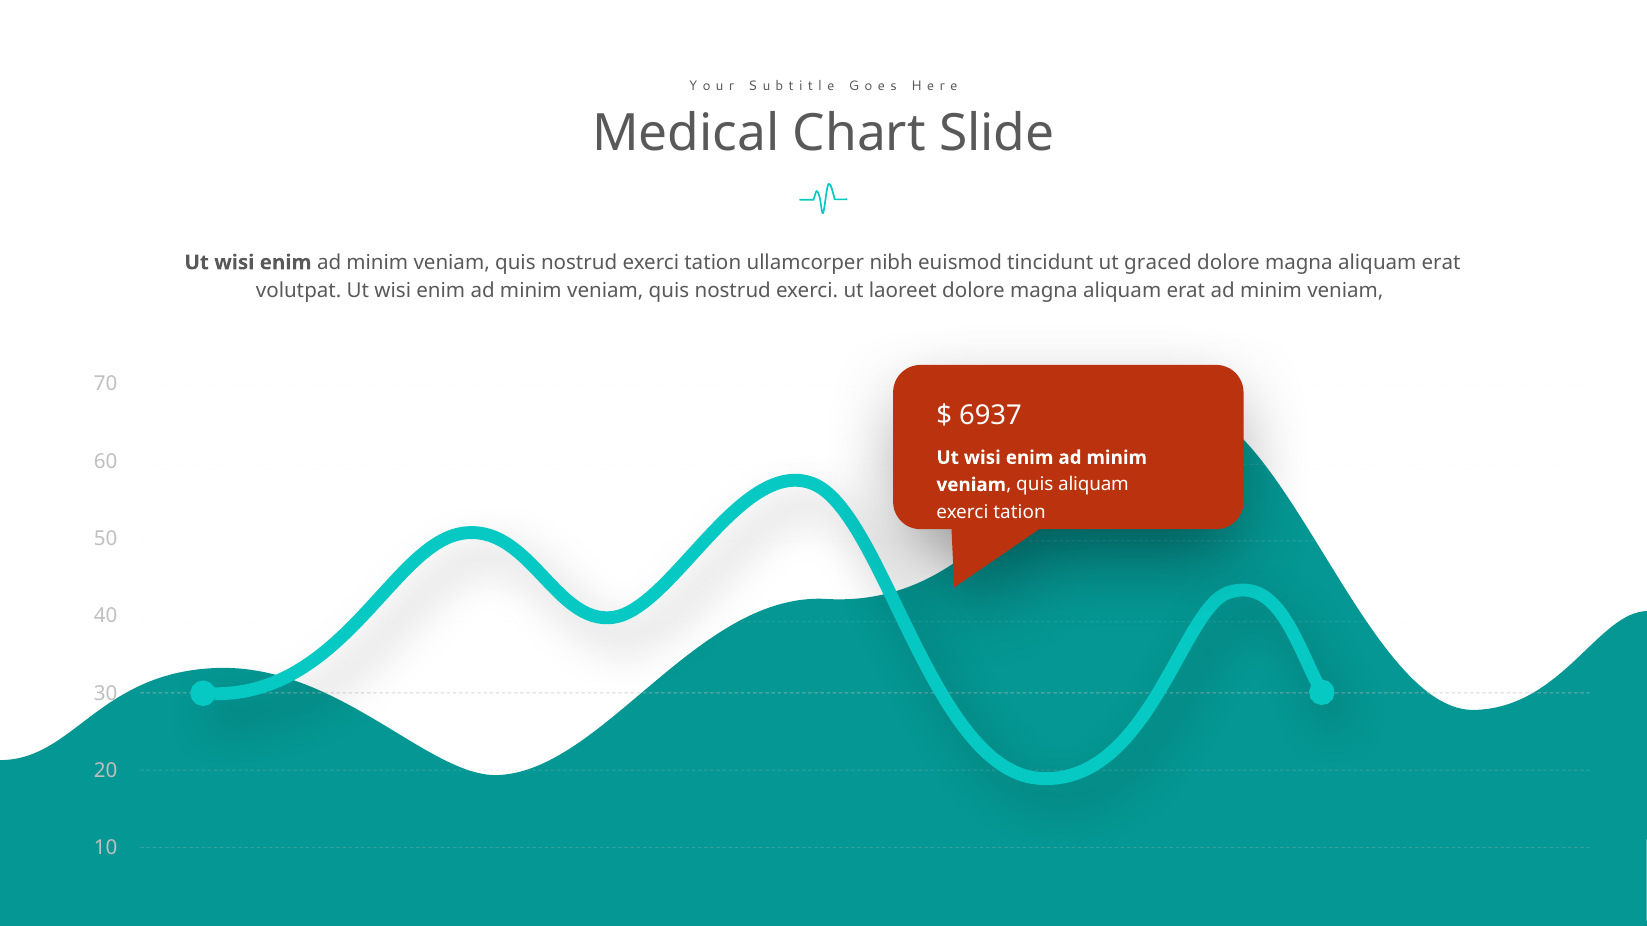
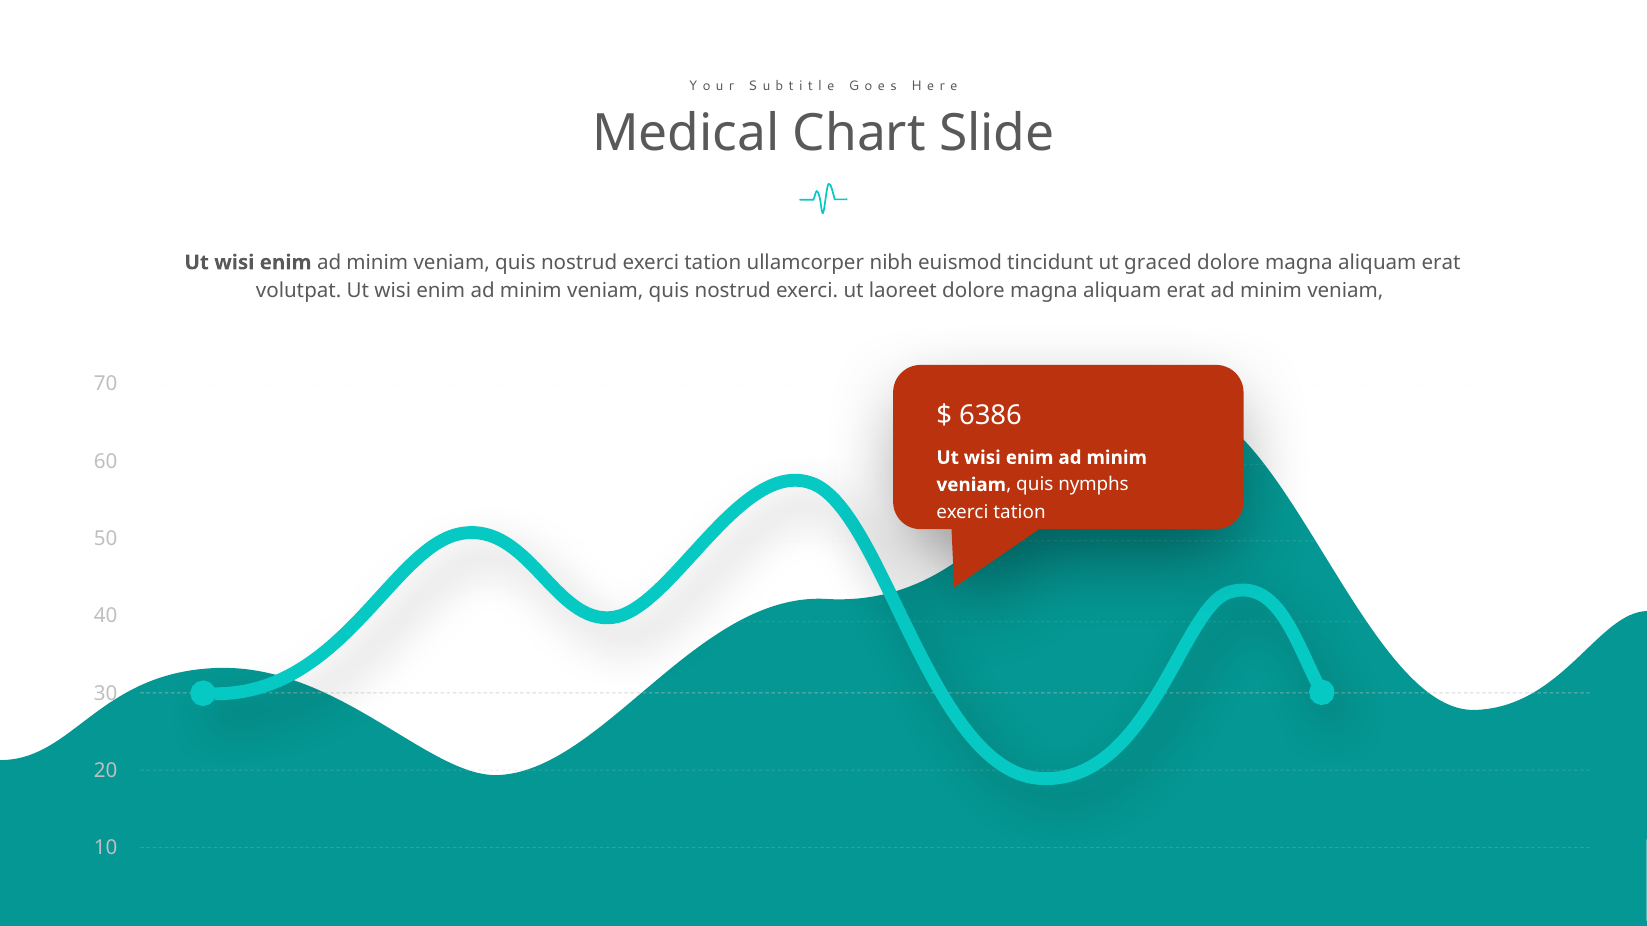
6937: 6937 -> 6386 (990, 416)
quis aliquam: aliquam -> nymphs (1093, 485)
